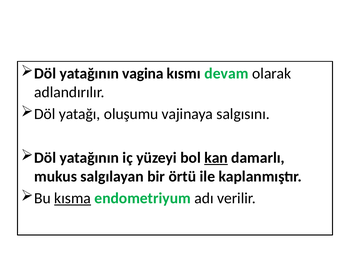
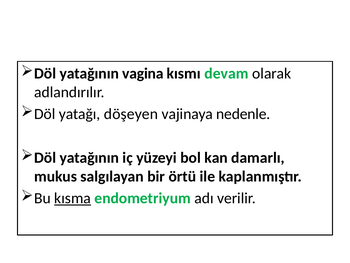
oluşumu: oluşumu -> döşeyen (131, 114)
salgısını: salgısını -> nedenle (243, 114)
kan underline: present -> none (216, 157)
